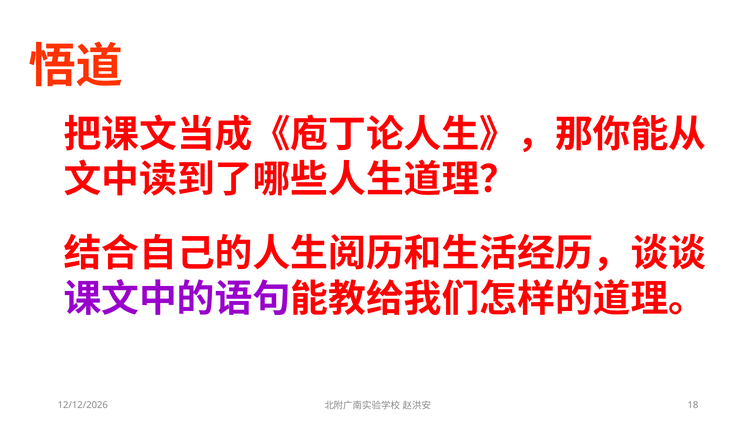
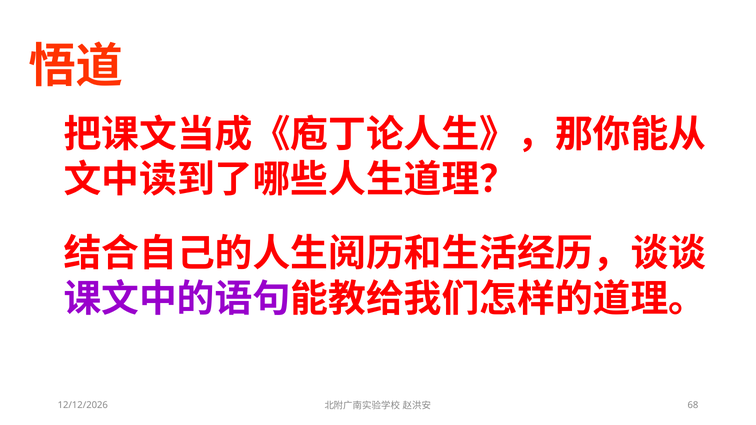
18: 18 -> 68 (693, 405)
